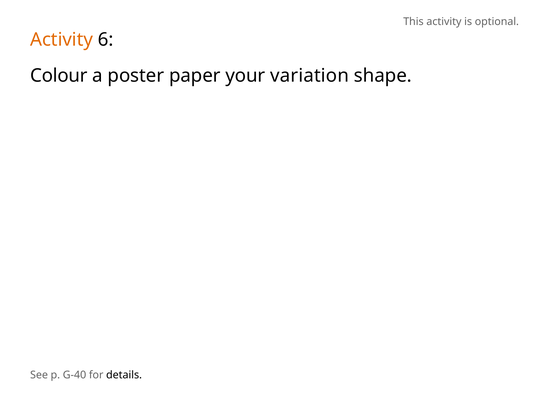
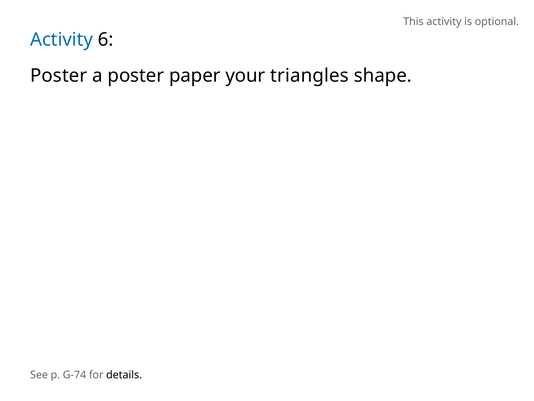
Activity colour: orange -> blue (62, 40)
Colour: Colour -> Poster (59, 76)
variation: variation -> triangles (310, 76)
G-40: G-40 -> G-74 (74, 375)
